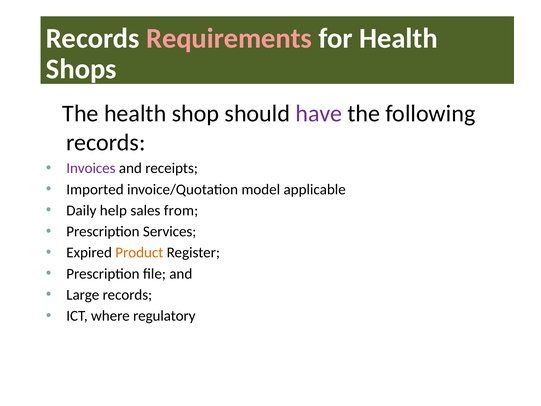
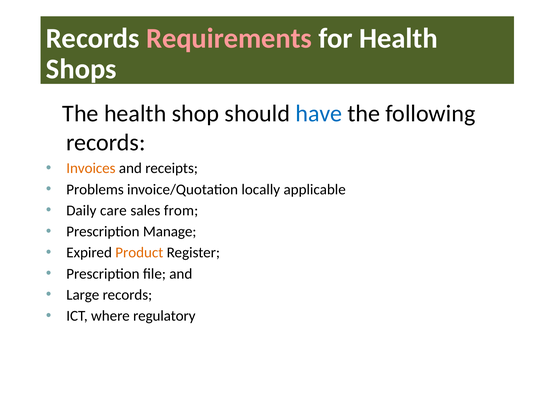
have colour: purple -> blue (319, 114)
Invoices colour: purple -> orange (91, 168)
Imported: Imported -> Problems (95, 189)
model: model -> locally (261, 189)
help: help -> care (113, 210)
Services: Services -> Manage (170, 231)
